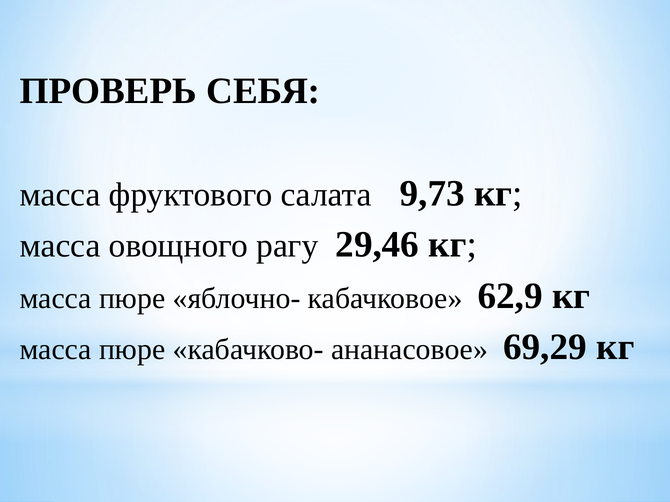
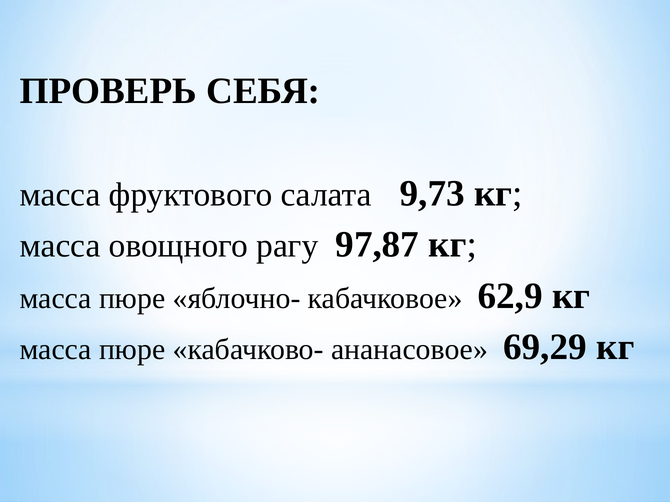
29,46: 29,46 -> 97,87 (377, 245)
